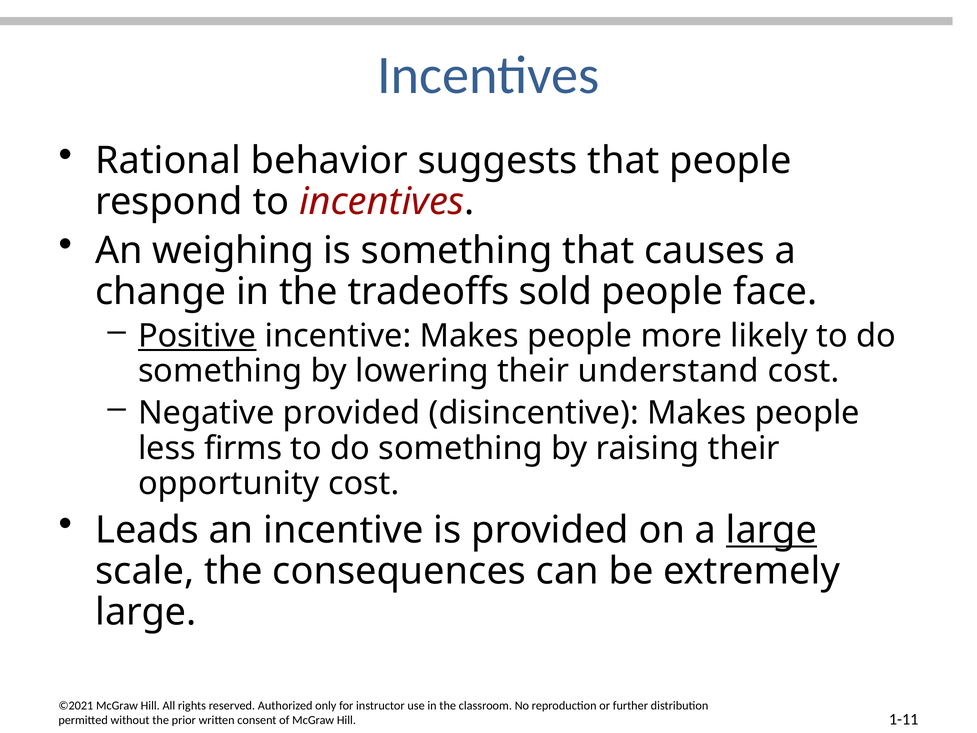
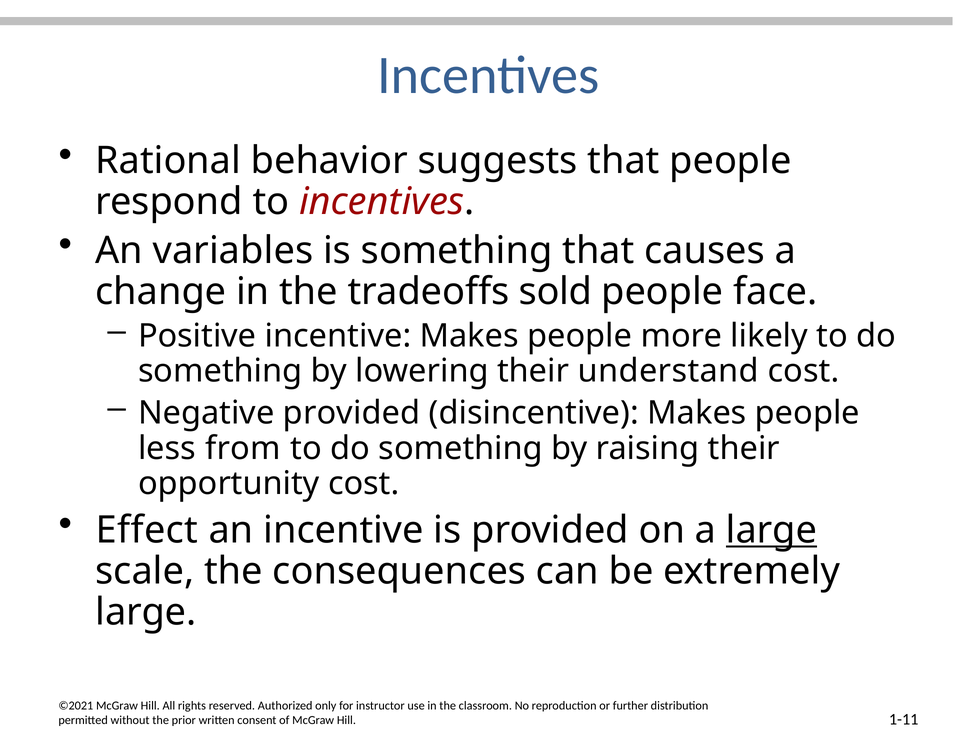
weighing: weighing -> variables (233, 251)
Positive underline: present -> none (197, 336)
firms: firms -> from (243, 448)
Leads: Leads -> Effect (147, 530)
